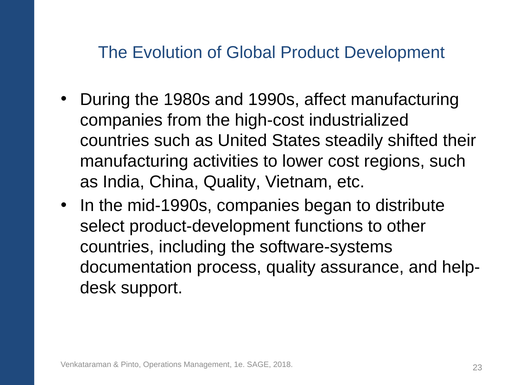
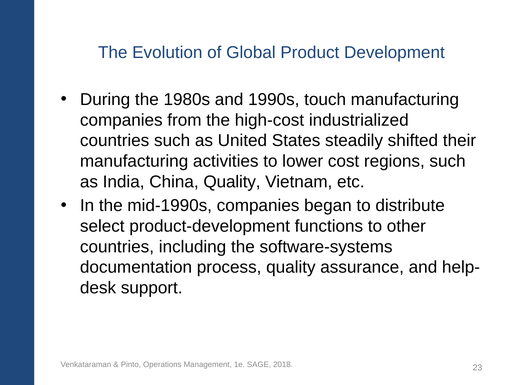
affect: affect -> touch (325, 100)
